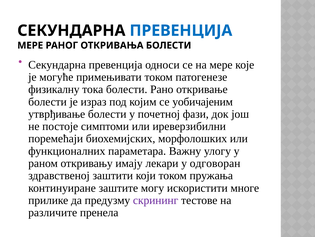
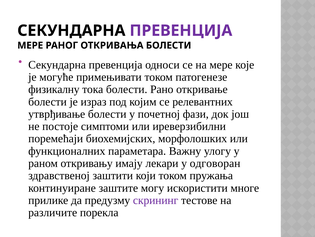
ПРЕВЕНЦИЈА colour: blue -> purple (181, 31)
уобичајеним: уобичајеним -> релевантних (203, 101)
пренела: пренела -> порекла (99, 212)
